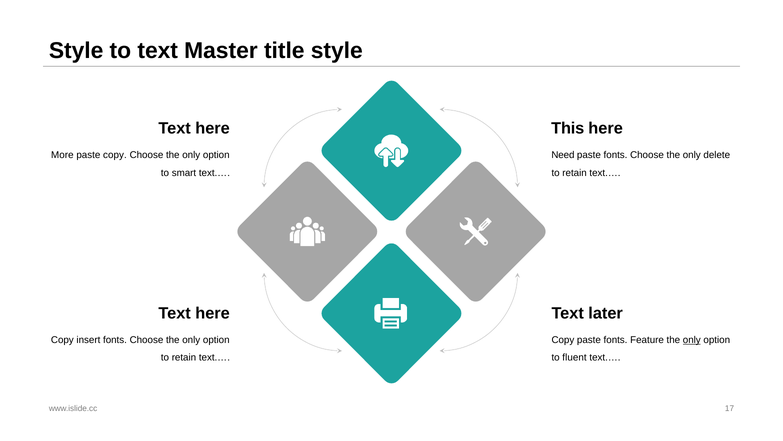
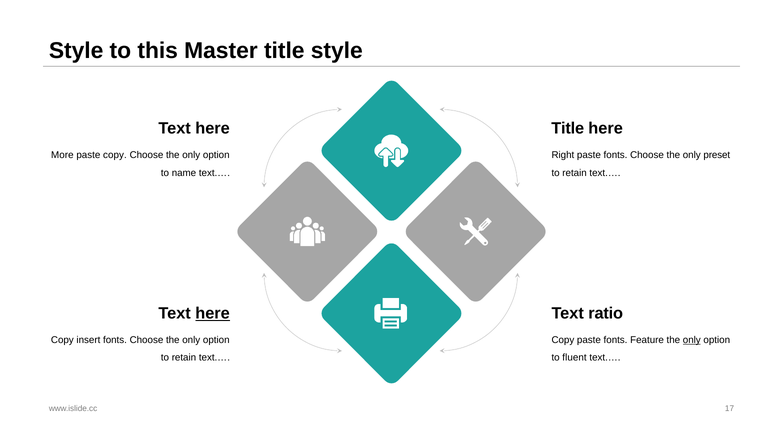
to text: text -> this (158, 51)
This: This -> Title (568, 128)
Need: Need -> Right (563, 155)
delete: delete -> preset (717, 155)
smart: smart -> name (184, 173)
here underline: none -> present (213, 313)
later: later -> ratio (606, 313)
